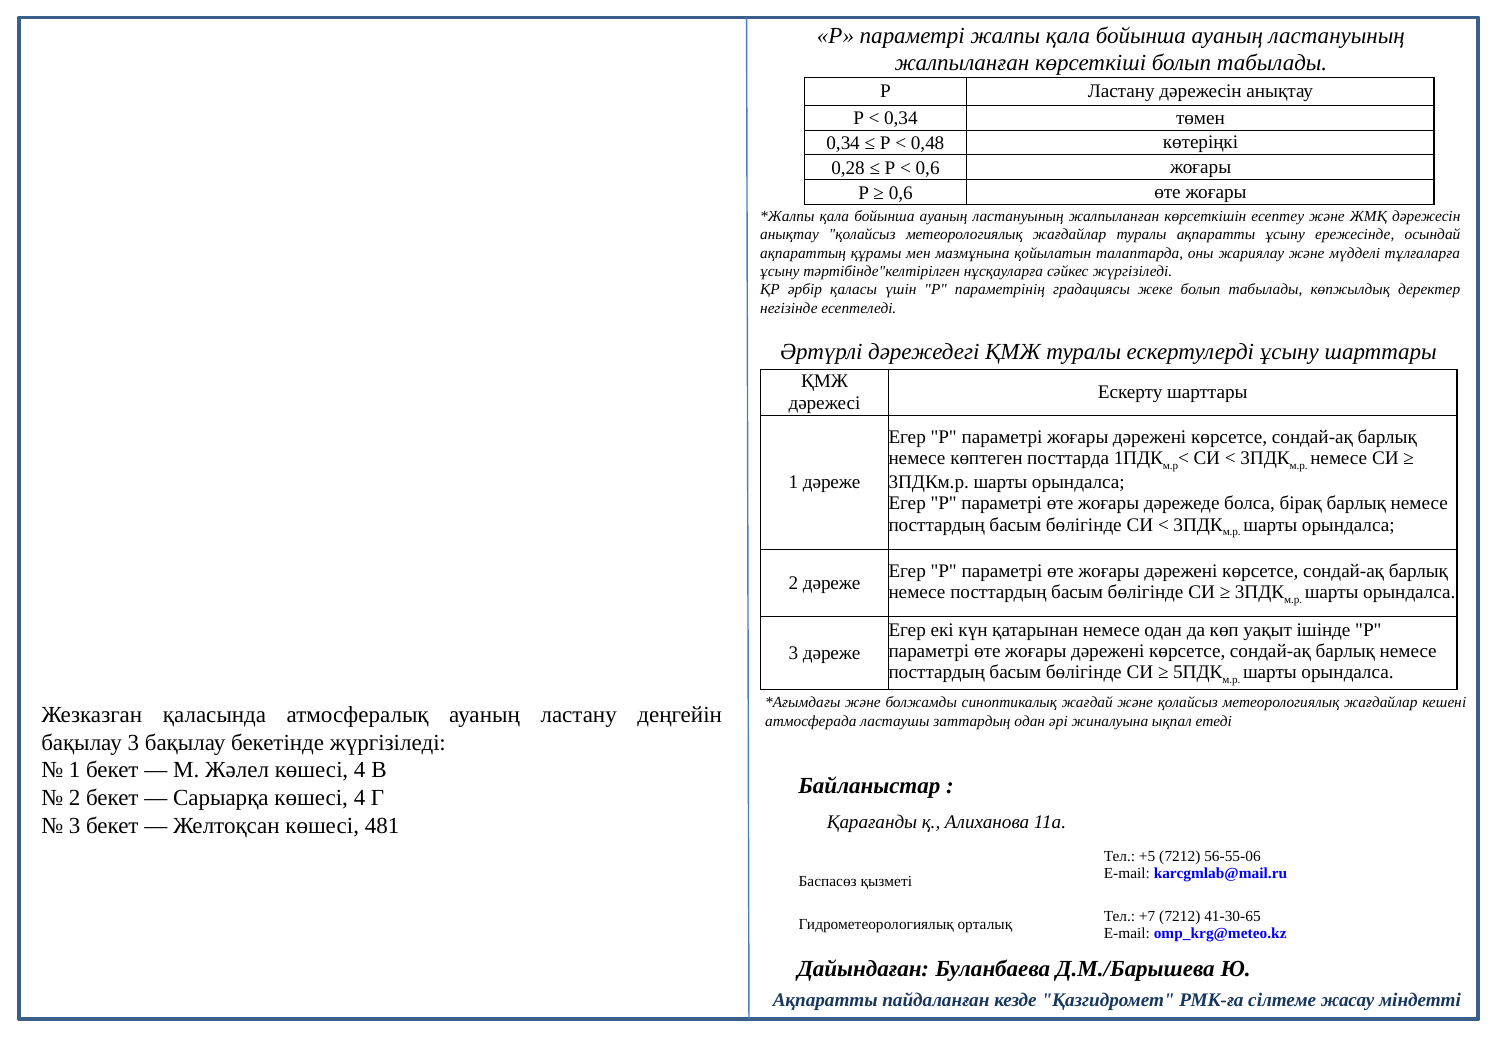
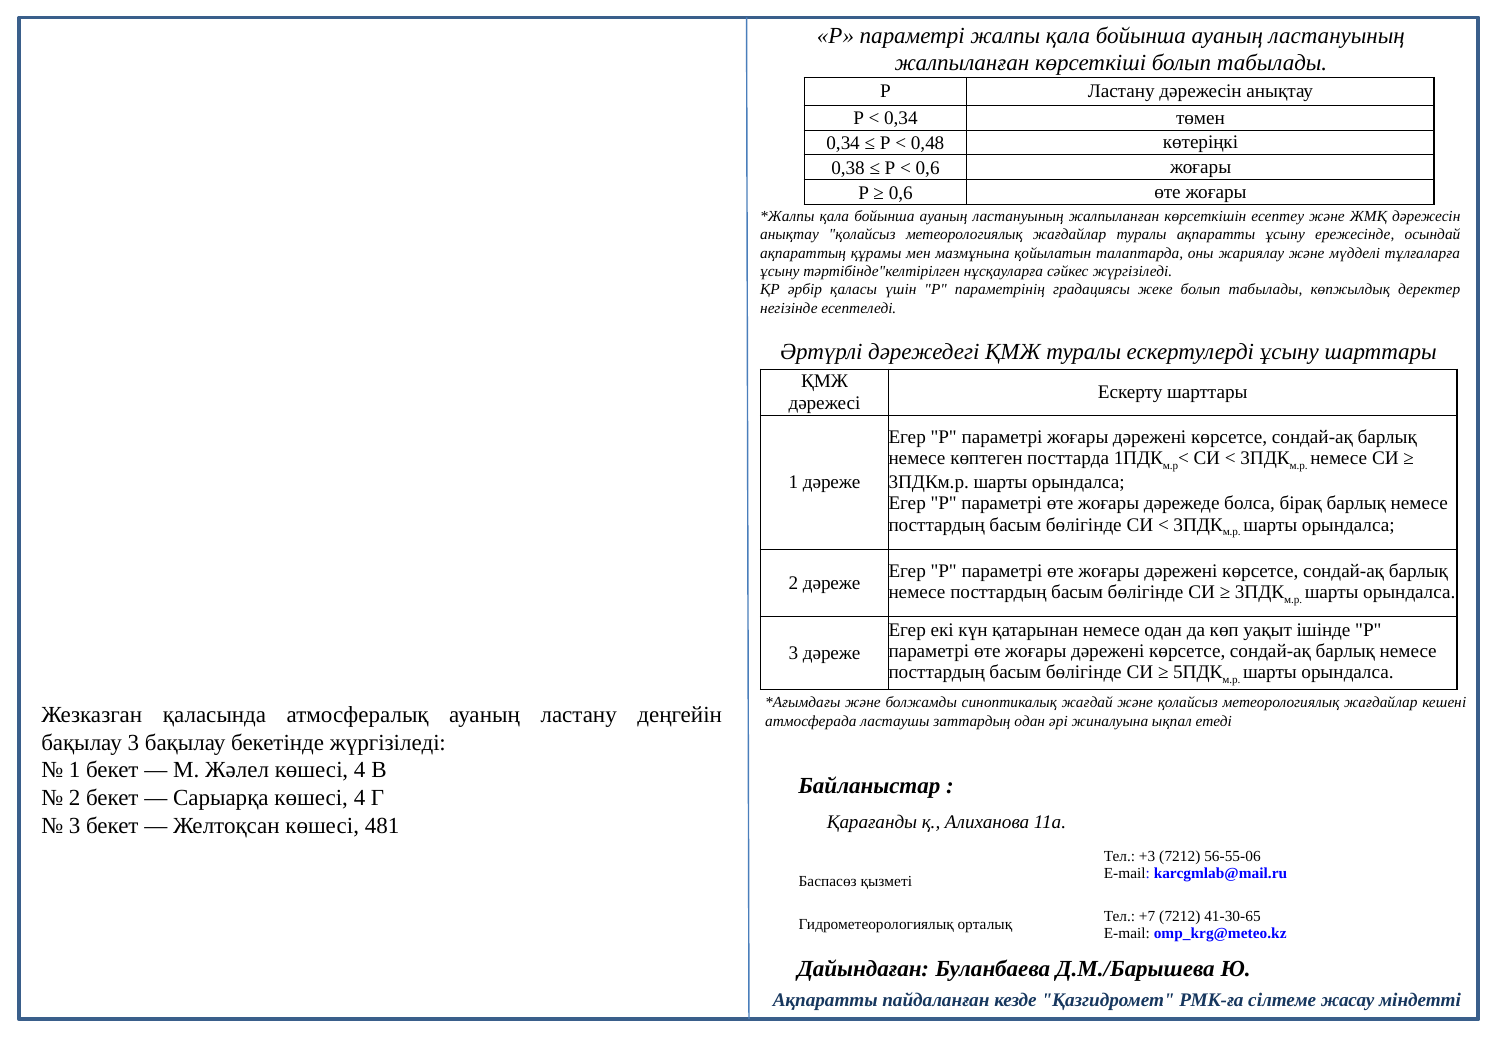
0,28: 0,28 -> 0,38 (848, 168)
+5: +5 -> +3 (1147, 856)
